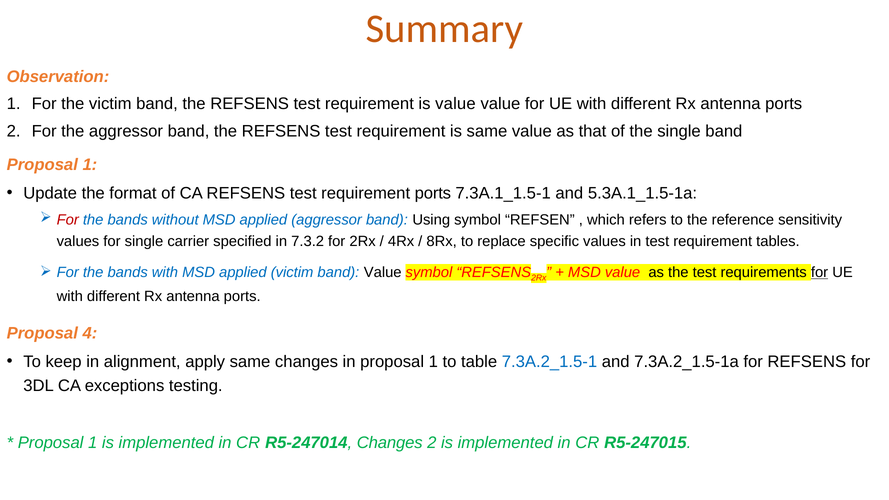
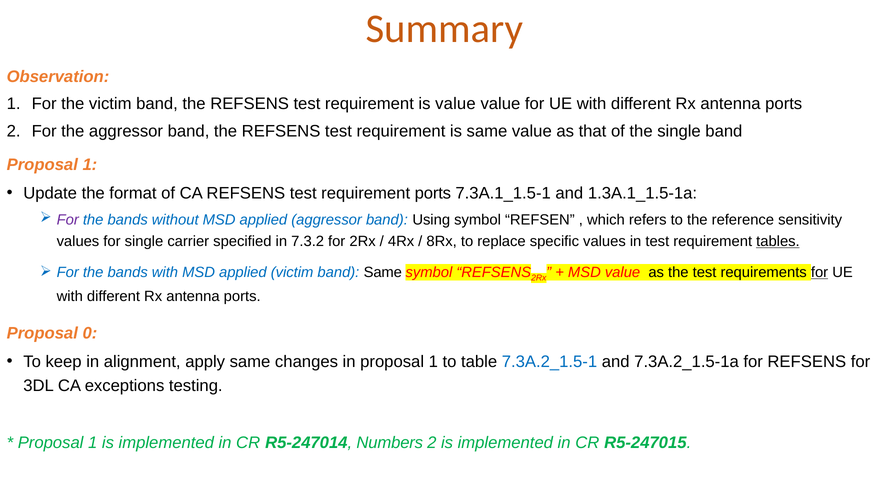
5.3A.1_1.5-1a: 5.3A.1_1.5-1a -> 1.3A.1_1.5-1a (642, 193)
For colour: red -> purple (68, 220)
tables underline: none -> present (778, 241)
band Value: Value -> Same (383, 272)
4: 4 -> 0 (90, 333)
R5-247014 Changes: Changes -> Numbers (390, 443)
